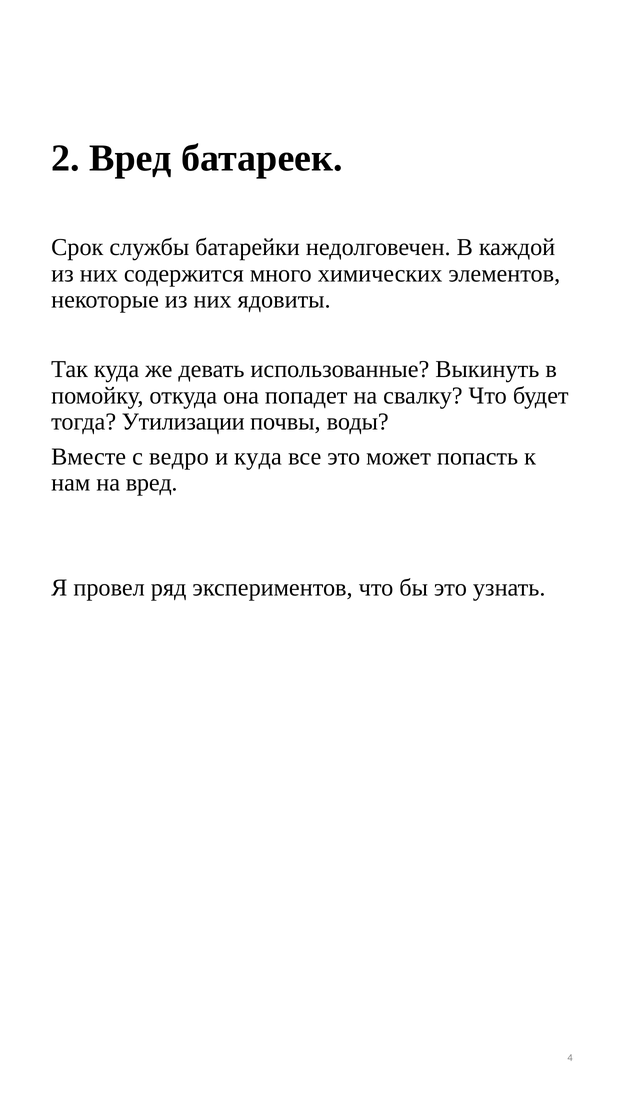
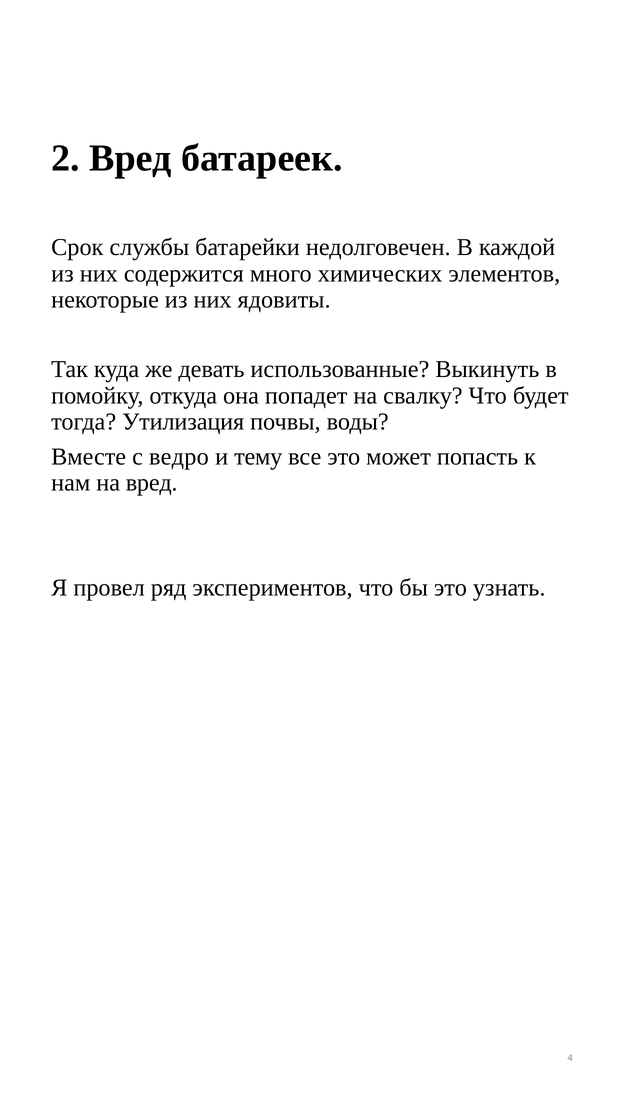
Утилизации: Утилизации -> Утилизация (183, 422)
и куда: куда -> тему (258, 457)
